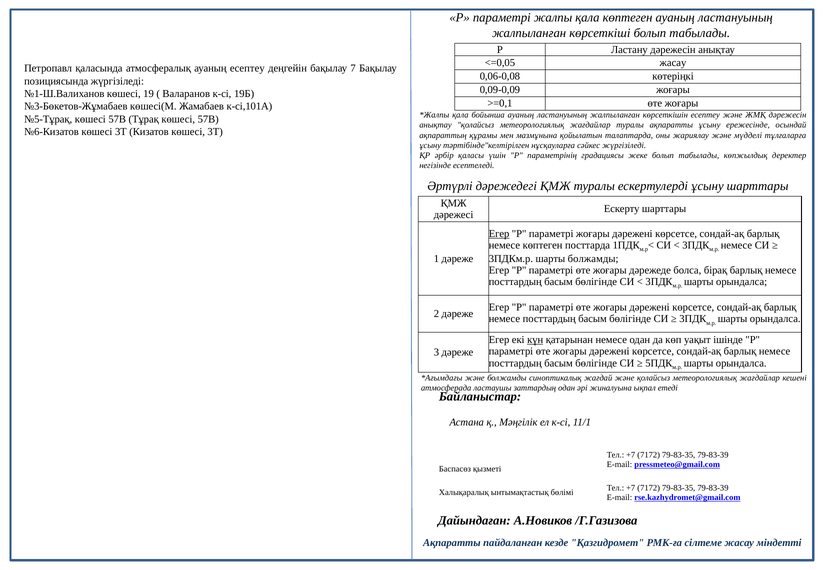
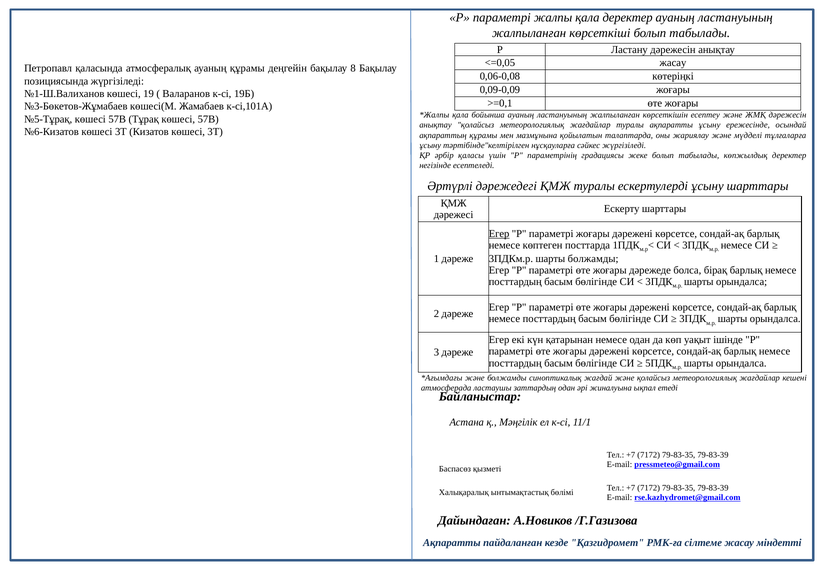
қала көптеген: көптеген -> деректер (628, 18)
ауаның есептеу: есептеу -> құрамы (247, 68)
7: 7 -> 8 (353, 68)
күн underline: present -> none (535, 340)
